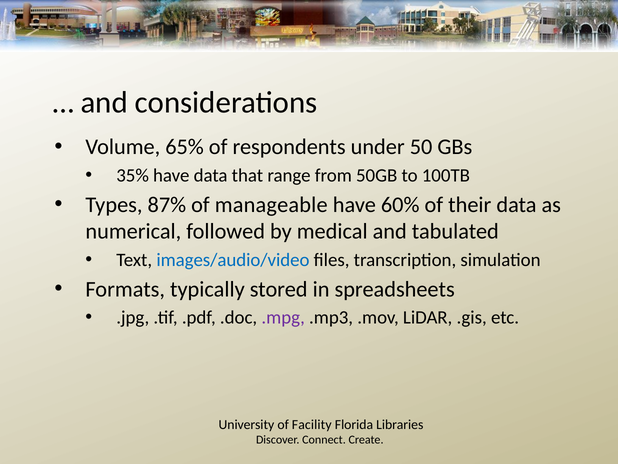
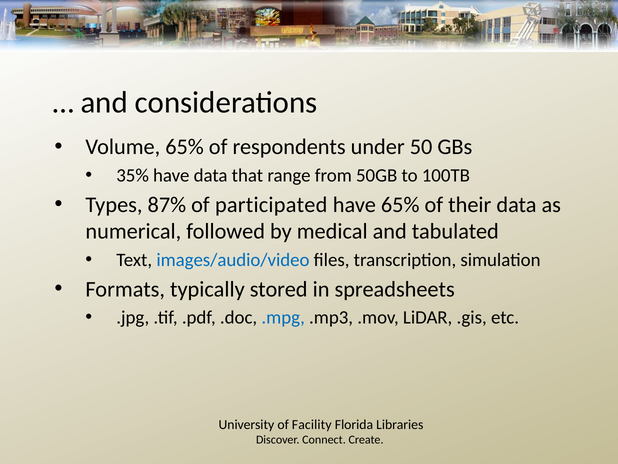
manageable: manageable -> participated (271, 205)
have 60%: 60% -> 65% (400, 205)
.mpg colour: purple -> blue (283, 317)
